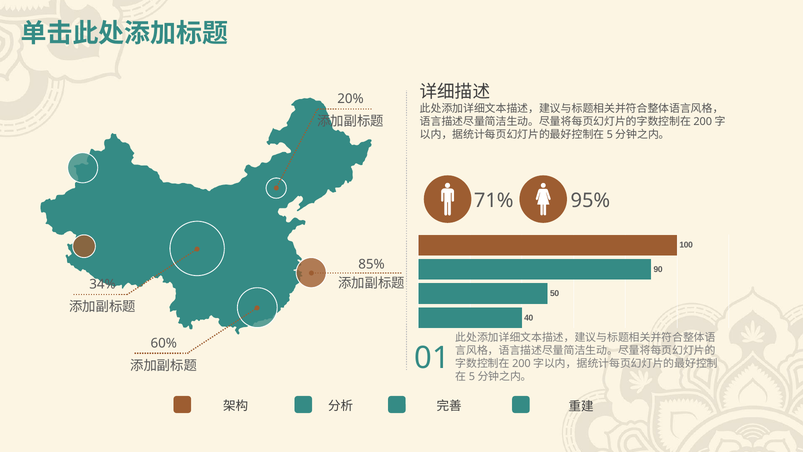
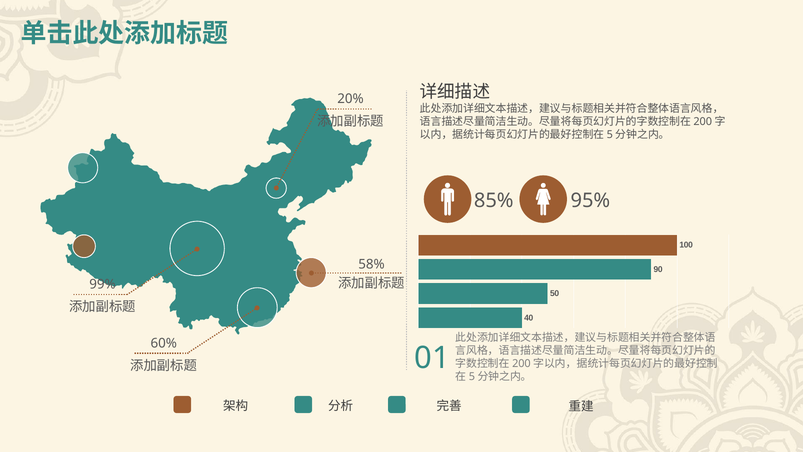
71%: 71% -> 85% (494, 200)
85%: 85% -> 58% (371, 264)
34%: 34% -> 99% (102, 284)
